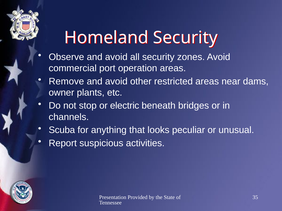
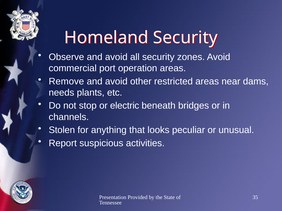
owner: owner -> needs (61, 93)
Scuba: Scuba -> Stolen (62, 130)
